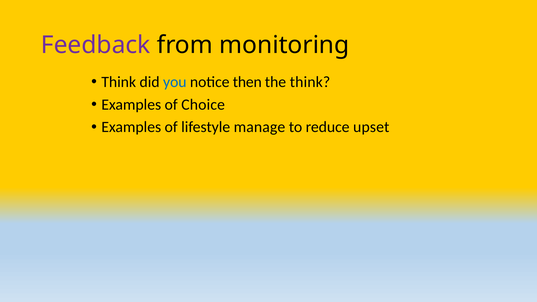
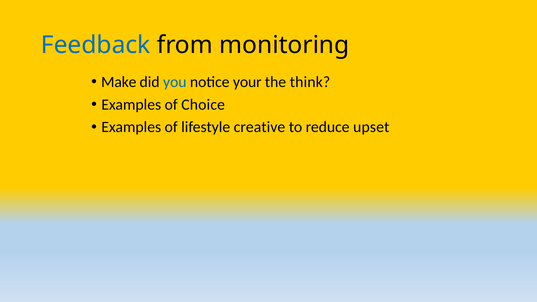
Feedback colour: purple -> blue (96, 45)
Think: Think -> Make (119, 82)
then: then -> your (247, 82)
manage: manage -> creative (259, 127)
